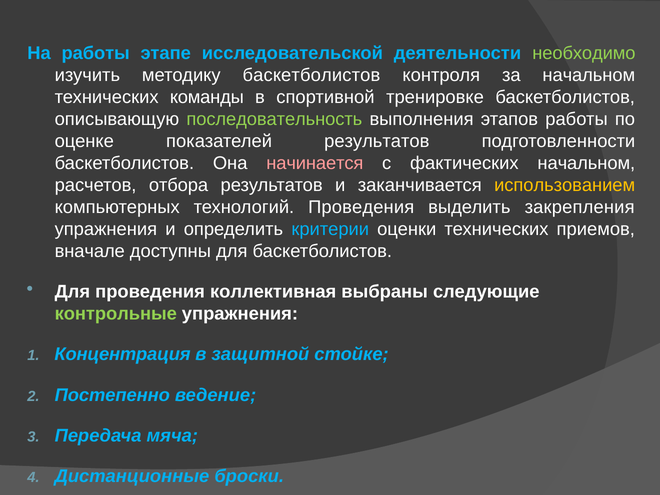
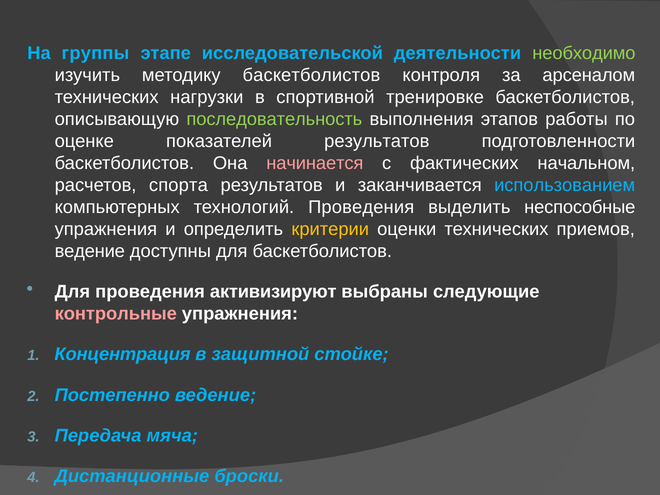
На работы: работы -> группы (95, 53)
за начальном: начальном -> арсеналом (589, 75)
команды: команды -> нагрузки (207, 97)
отбора: отбора -> спорта (178, 185)
использованием colour: yellow -> light blue (565, 185)
закрепления: закрепления -> неспособные (580, 207)
критерии colour: light blue -> yellow (330, 229)
вначале: вначале -> ведение (90, 251)
коллективная: коллективная -> активизируют (273, 292)
контрольные colour: light green -> pink (116, 314)
